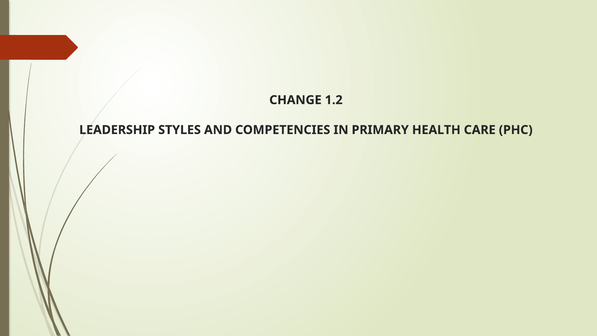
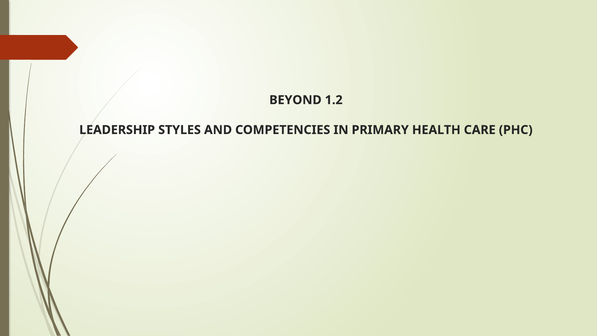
CHANGE: CHANGE -> BEYOND (295, 100)
